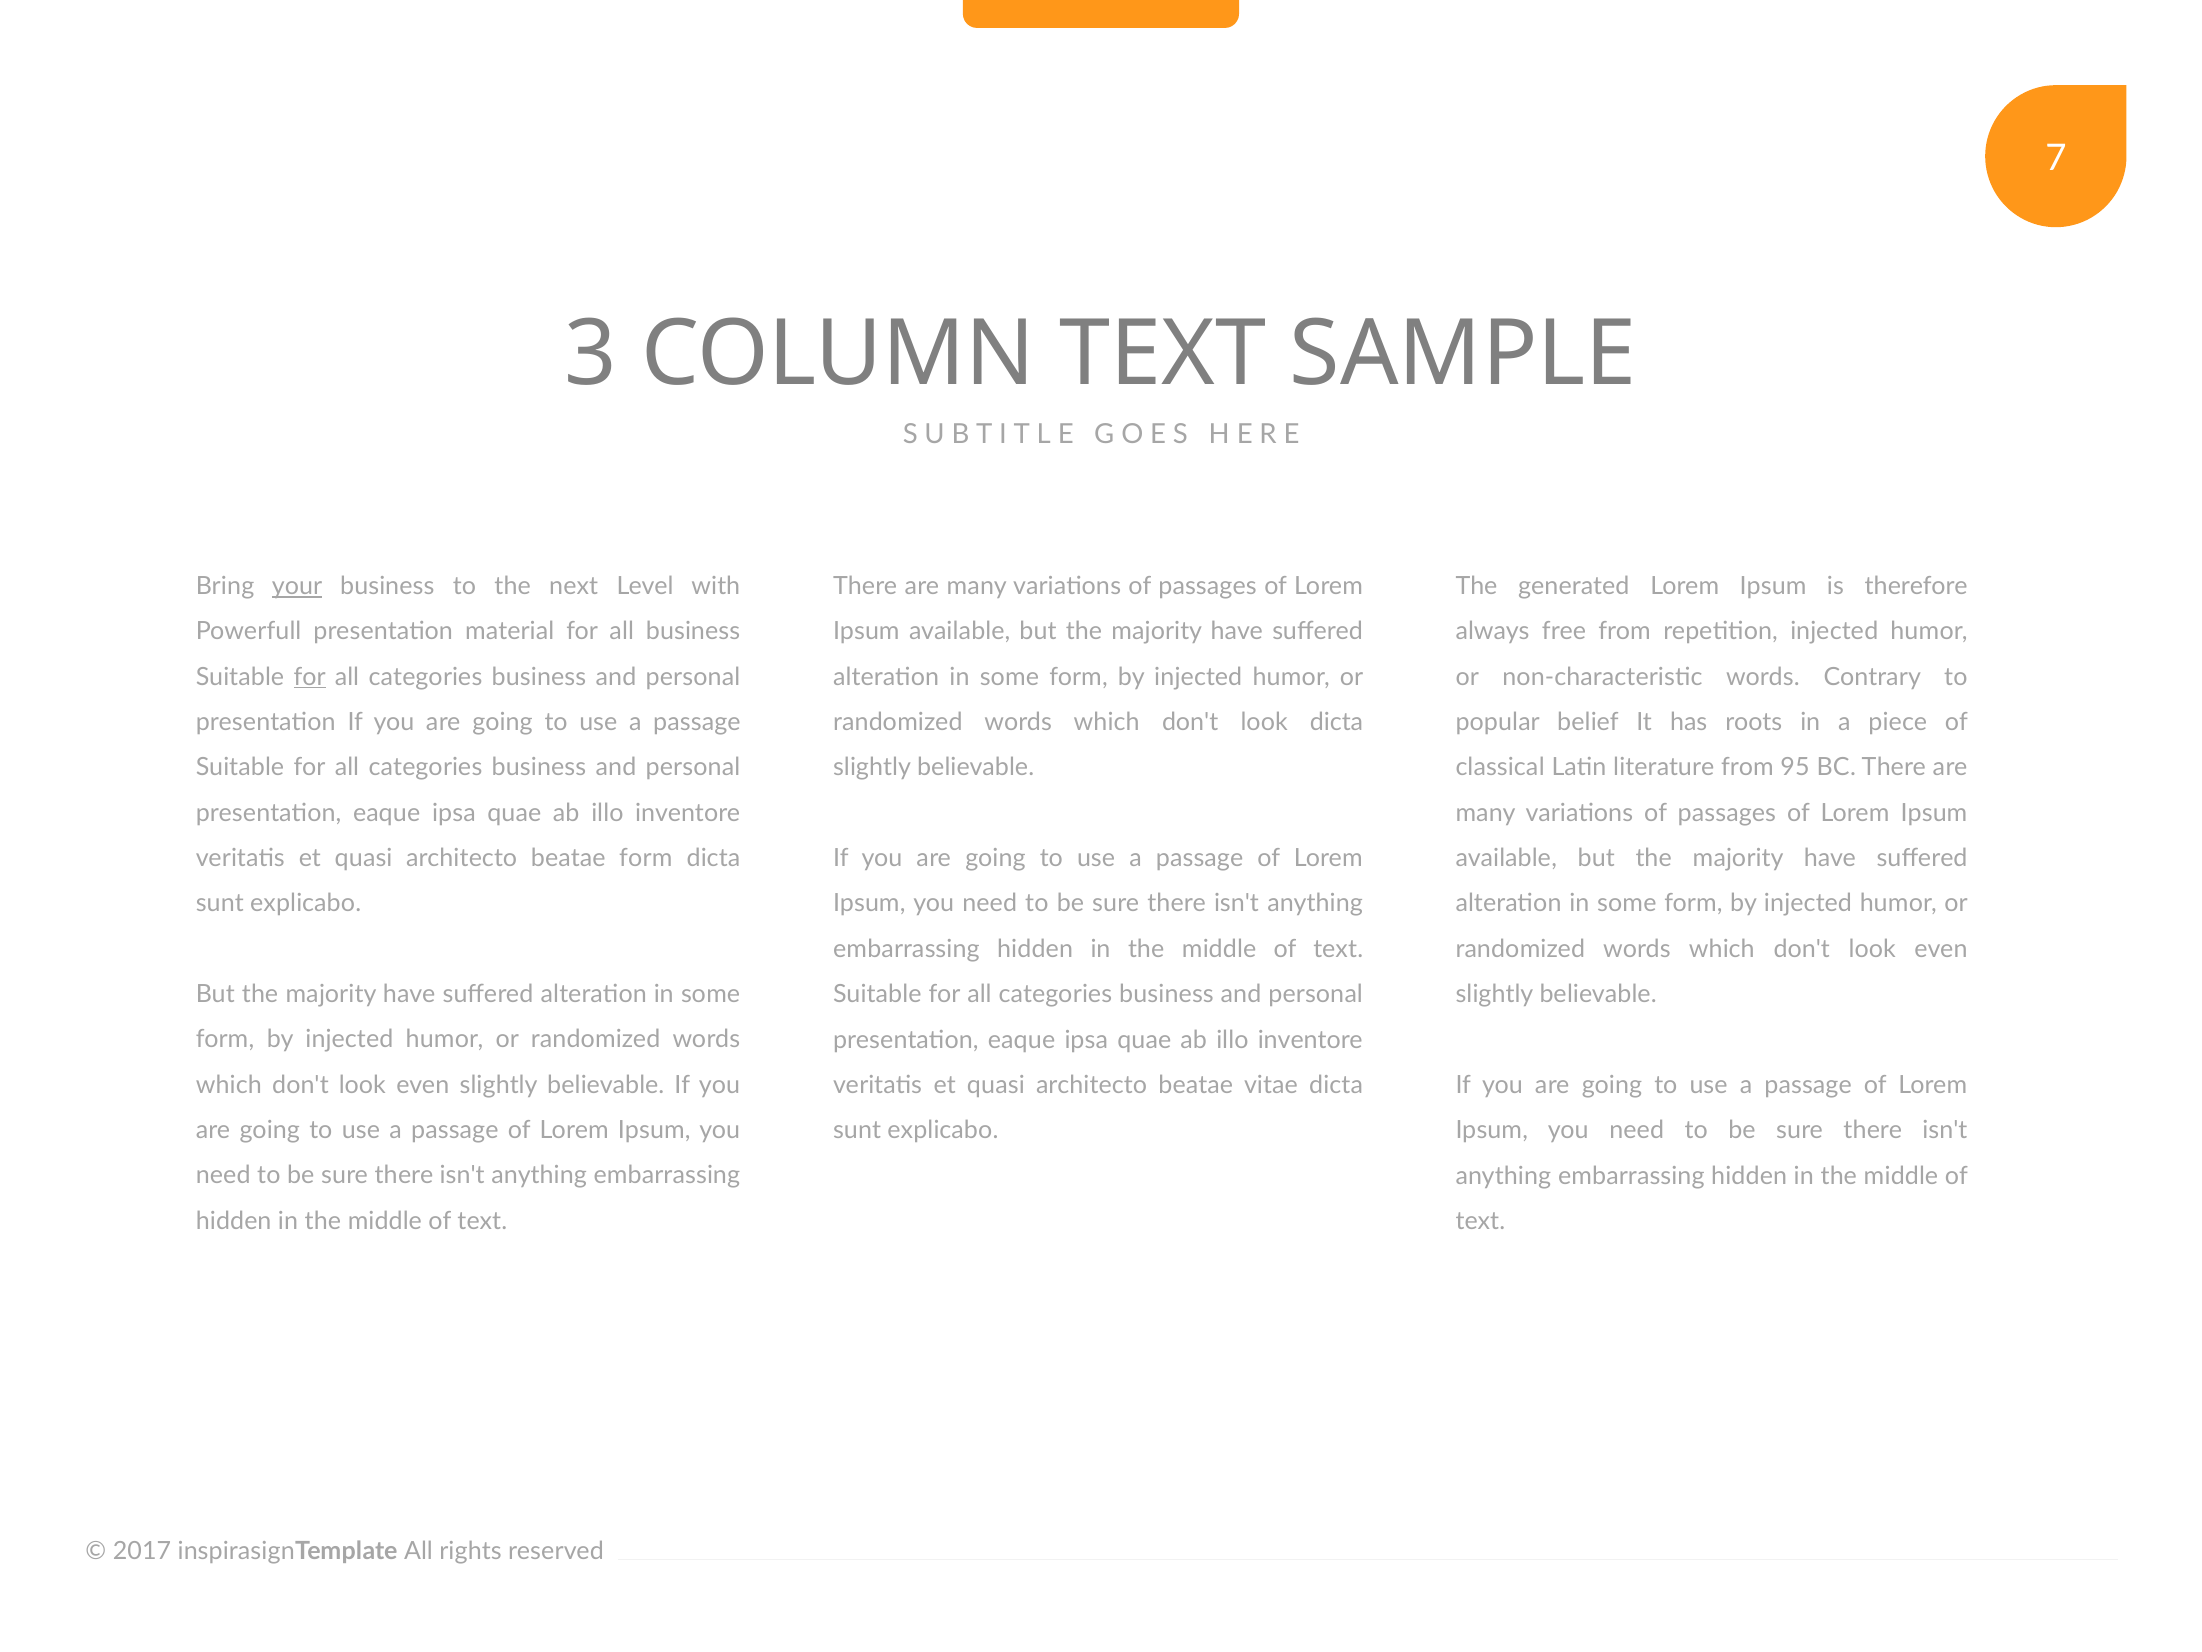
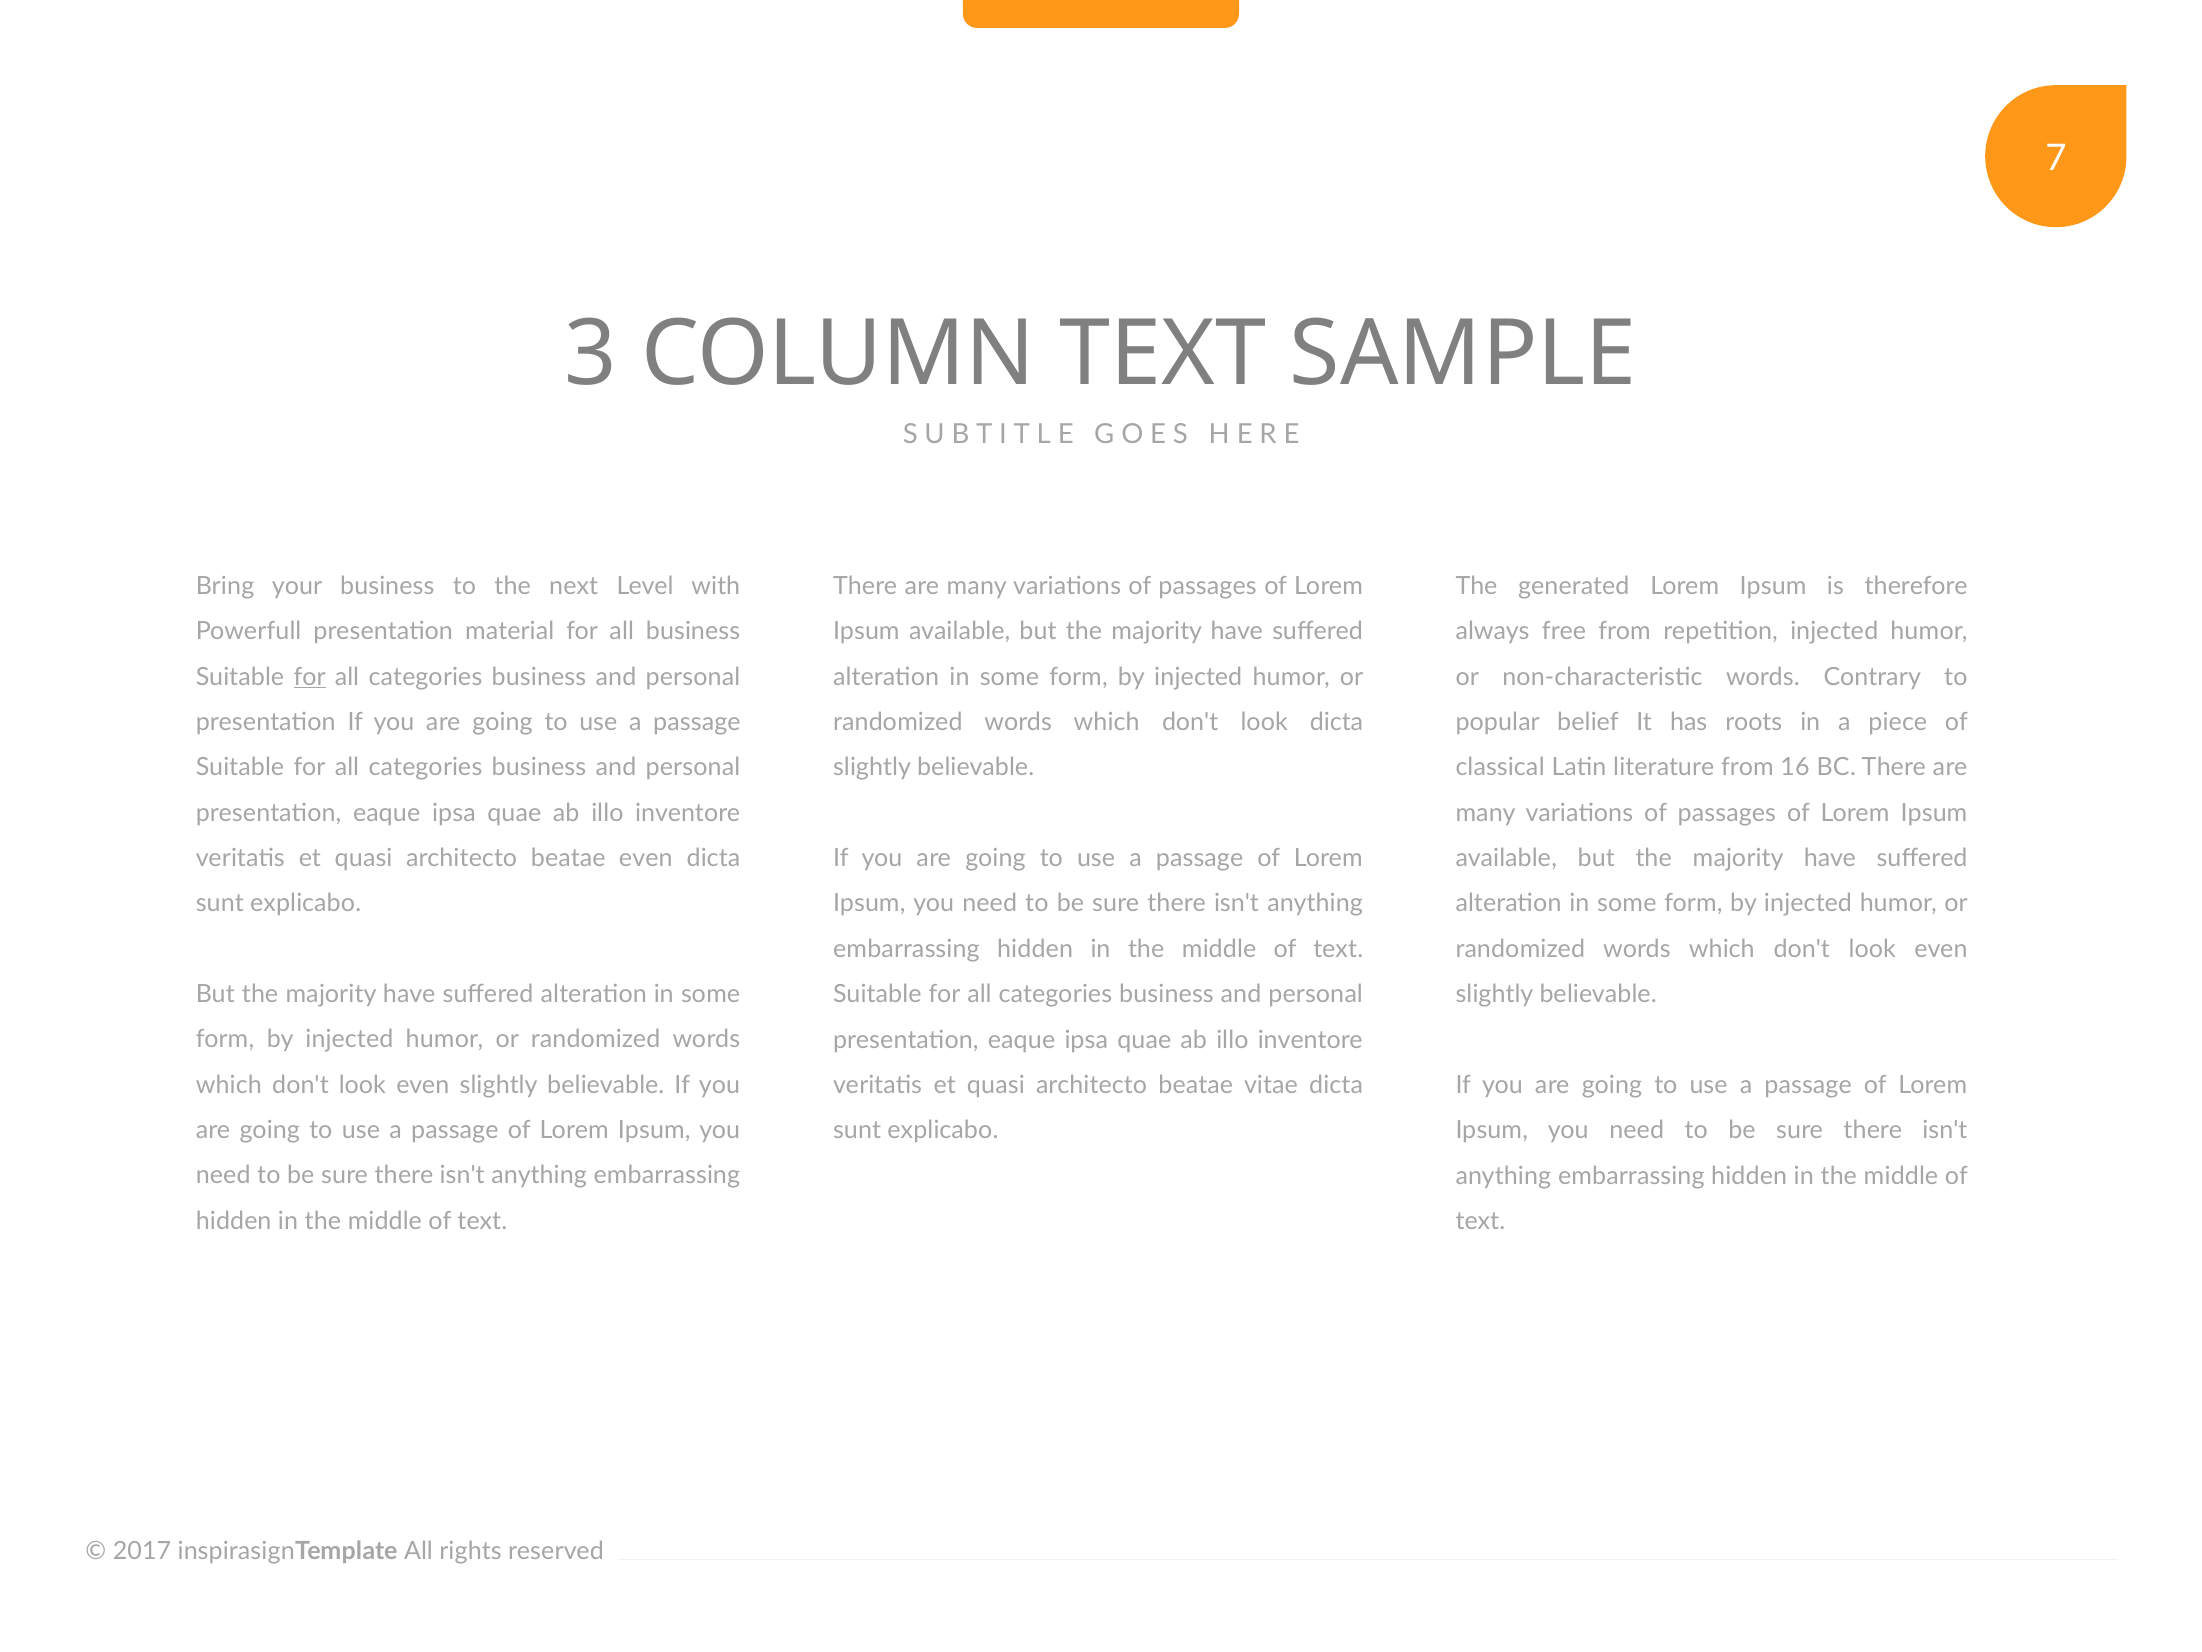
your underline: present -> none (297, 586)
95: 95 -> 16 (1795, 767)
beatae form: form -> even (646, 858)
